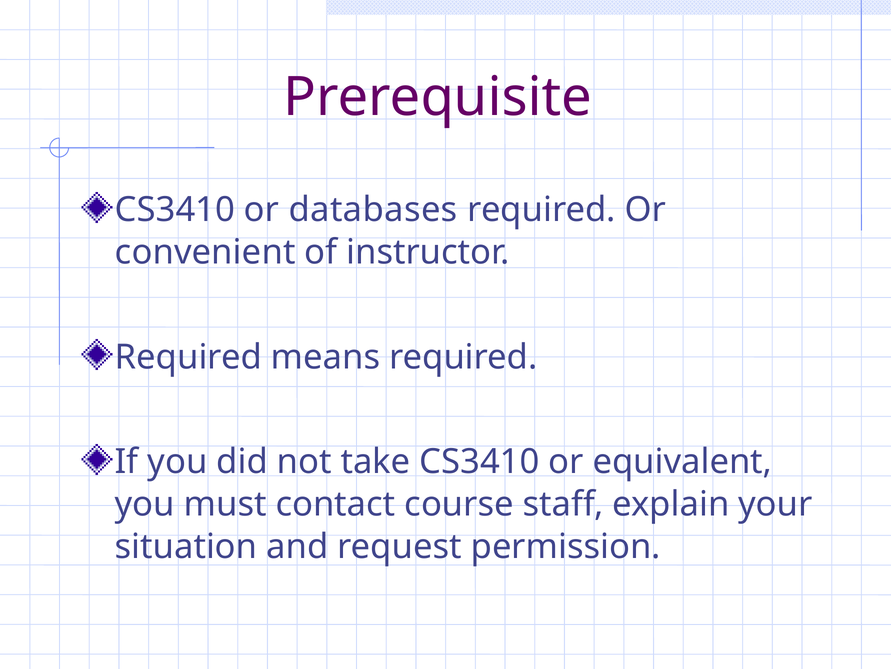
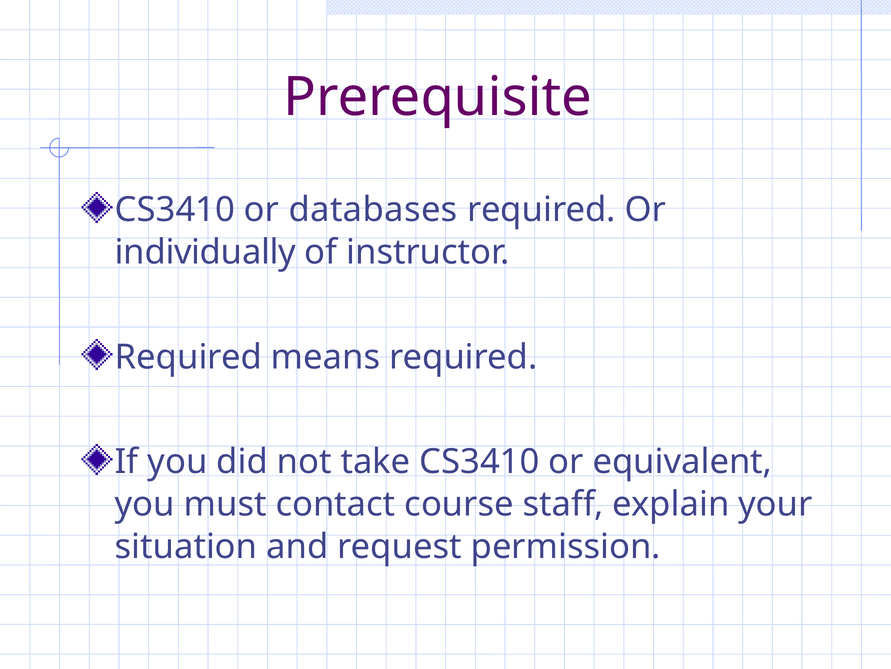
convenient: convenient -> individually (205, 252)
